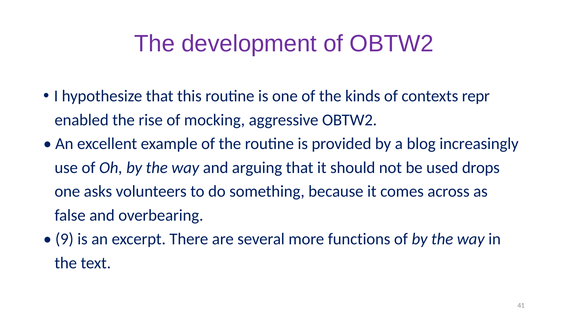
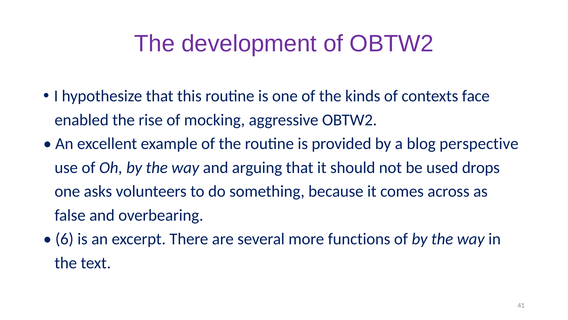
repr: repr -> face (476, 96)
increasingly: increasingly -> perspective (479, 144)
9: 9 -> 6 (64, 239)
